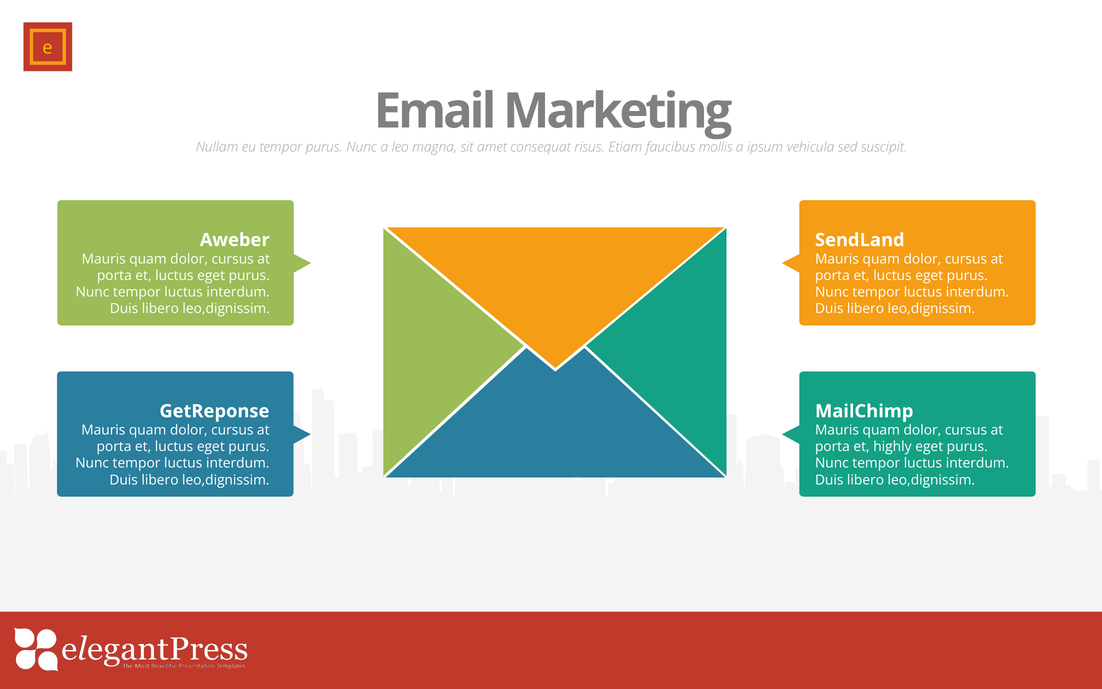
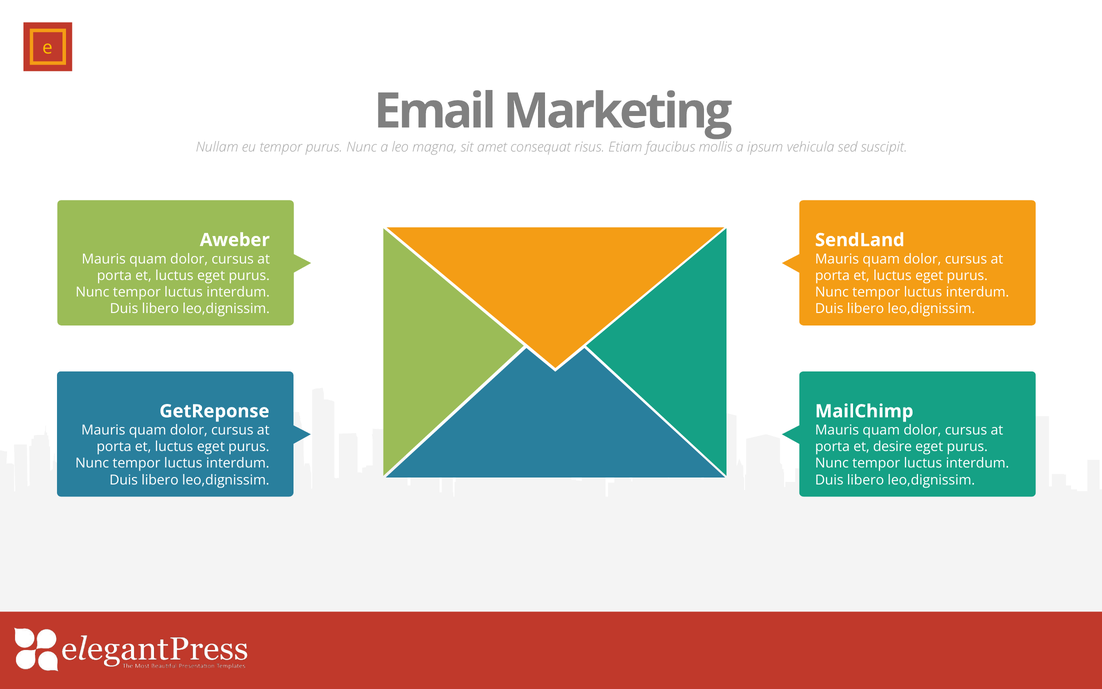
highly: highly -> desire (892, 447)
